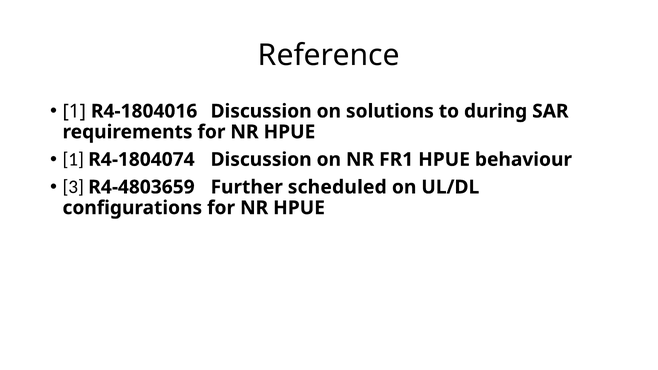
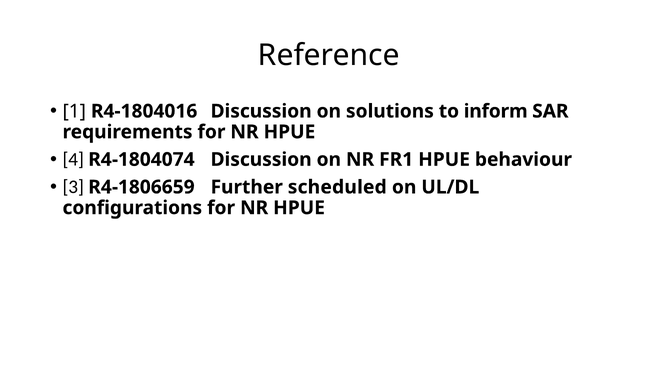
during: during -> inform (496, 111)
1: 1 -> 4 (73, 160)
R4-4803659: R4-4803659 -> R4-1806659 (141, 187)
